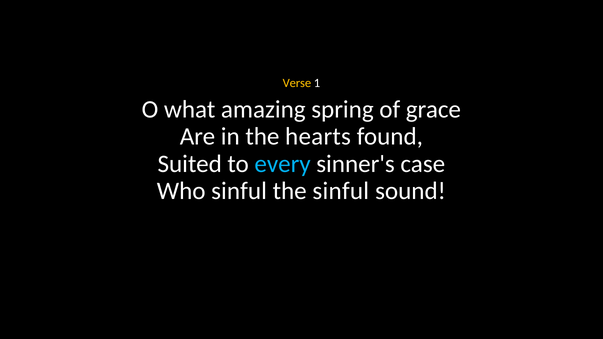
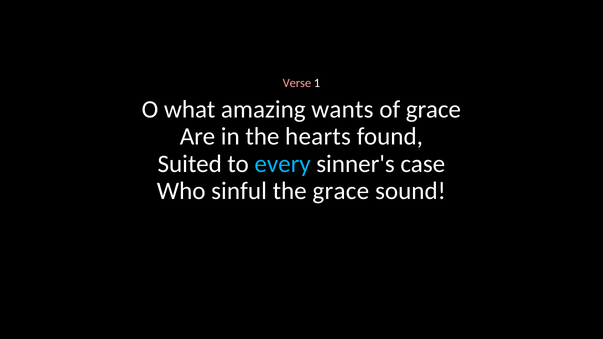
Verse colour: yellow -> pink (297, 83)
spring: spring -> wants (342, 110)
the sinful: sinful -> grace (341, 191)
